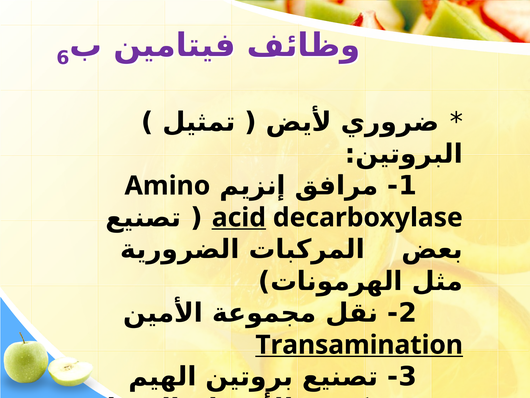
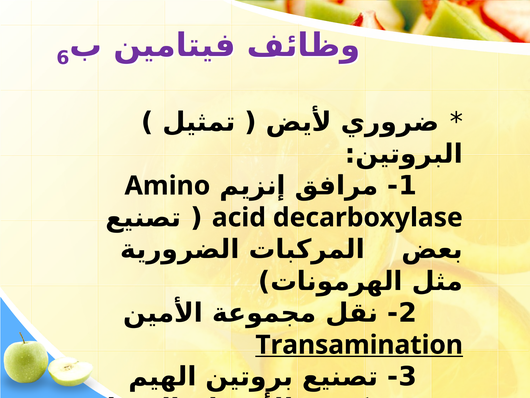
acid underline: present -> none (239, 217)
